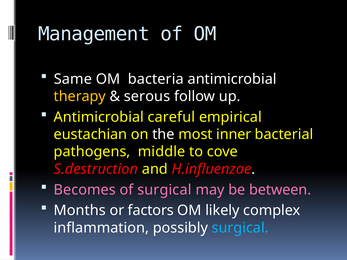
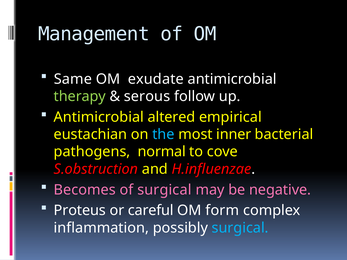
bacteria: bacteria -> exudate (156, 79)
therapy colour: yellow -> light green (80, 96)
careful: careful -> altered (171, 117)
the colour: white -> light blue (163, 134)
middle: middle -> normal (162, 152)
S.destruction: S.destruction -> S.obstruction (96, 169)
between: between -> negative (280, 190)
Months: Months -> Proteus (80, 211)
factors: factors -> careful (151, 211)
likely: likely -> form (222, 211)
